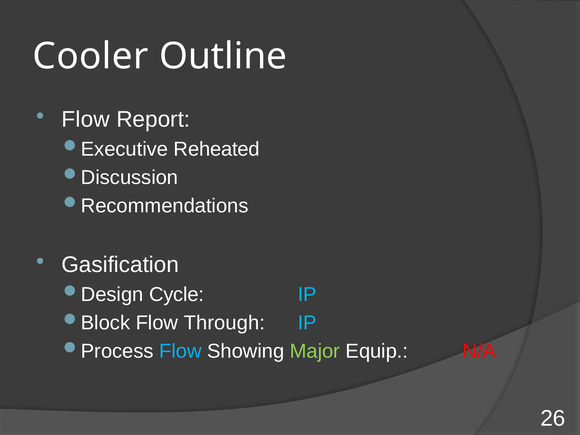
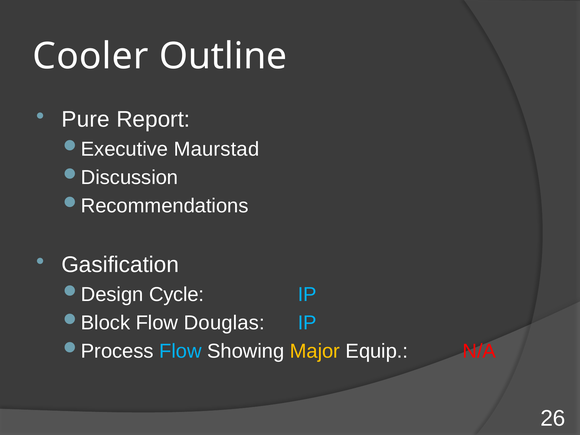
Flow: Flow -> Pure (86, 119)
Reheated: Reheated -> Maurstad (217, 149)
Through: Through -> Douglas (224, 323)
Major colour: light green -> yellow (315, 351)
